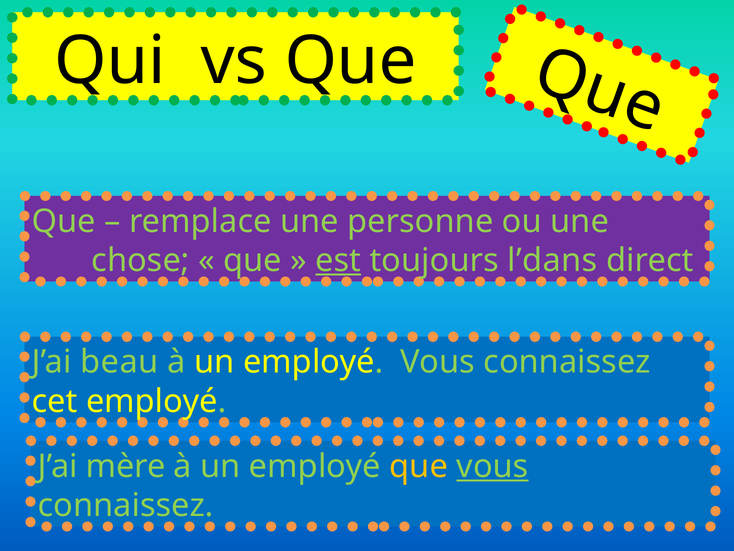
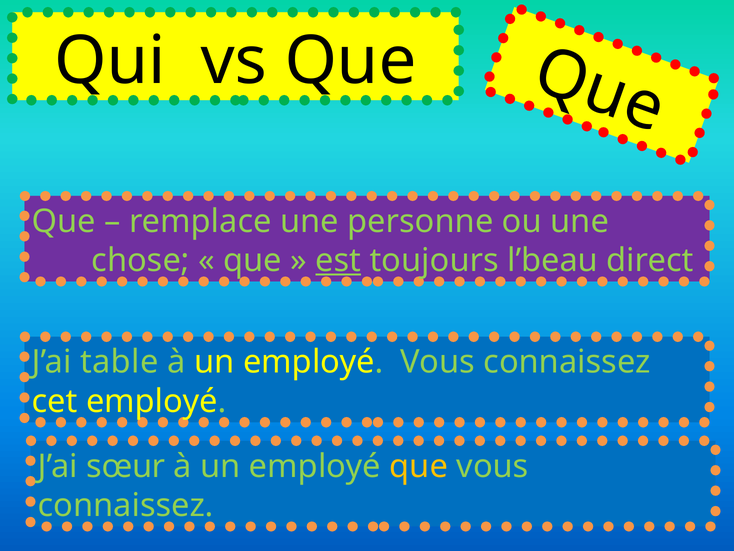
l’dans: l’dans -> l’beau (553, 260)
beau: beau -> table (119, 362)
mère: mère -> sœur (126, 466)
vous underline: present -> none (492, 466)
